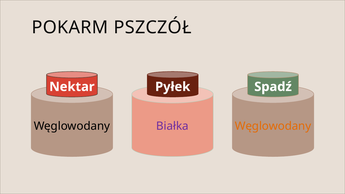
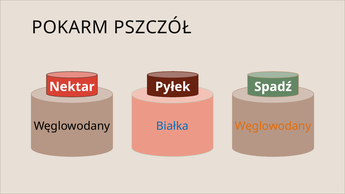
Białka colour: purple -> blue (172, 126)
